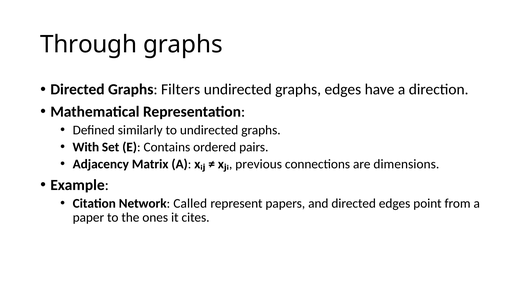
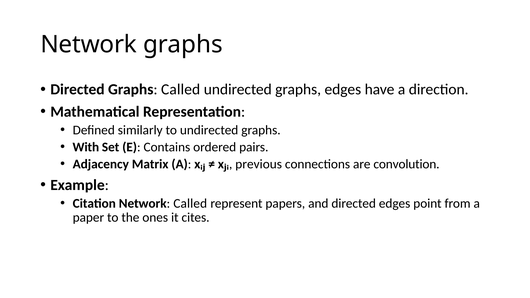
Through: Through -> Network (89, 45)
Graphs Filters: Filters -> Called (181, 90)
dimensions: dimensions -> convolution (406, 164)
